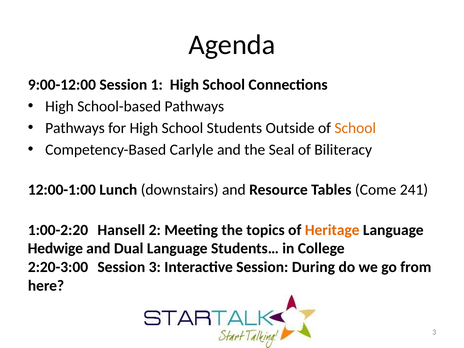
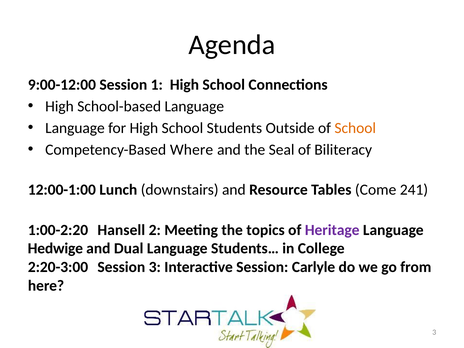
School-based Pathways: Pathways -> Language (194, 106)
Pathways: Pathways -> Language (75, 128)
Carlyle: Carlyle -> Where (192, 150)
Heritage colour: orange -> purple (332, 230)
During: During -> Carlyle (314, 267)
